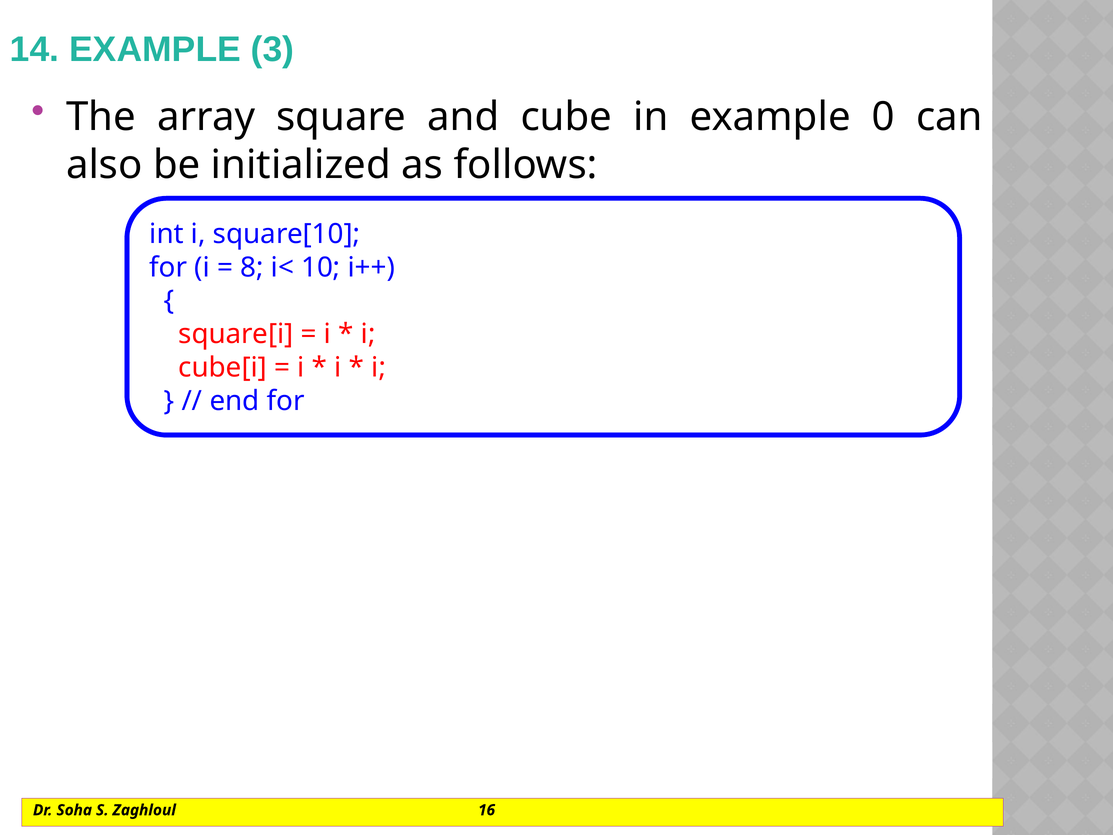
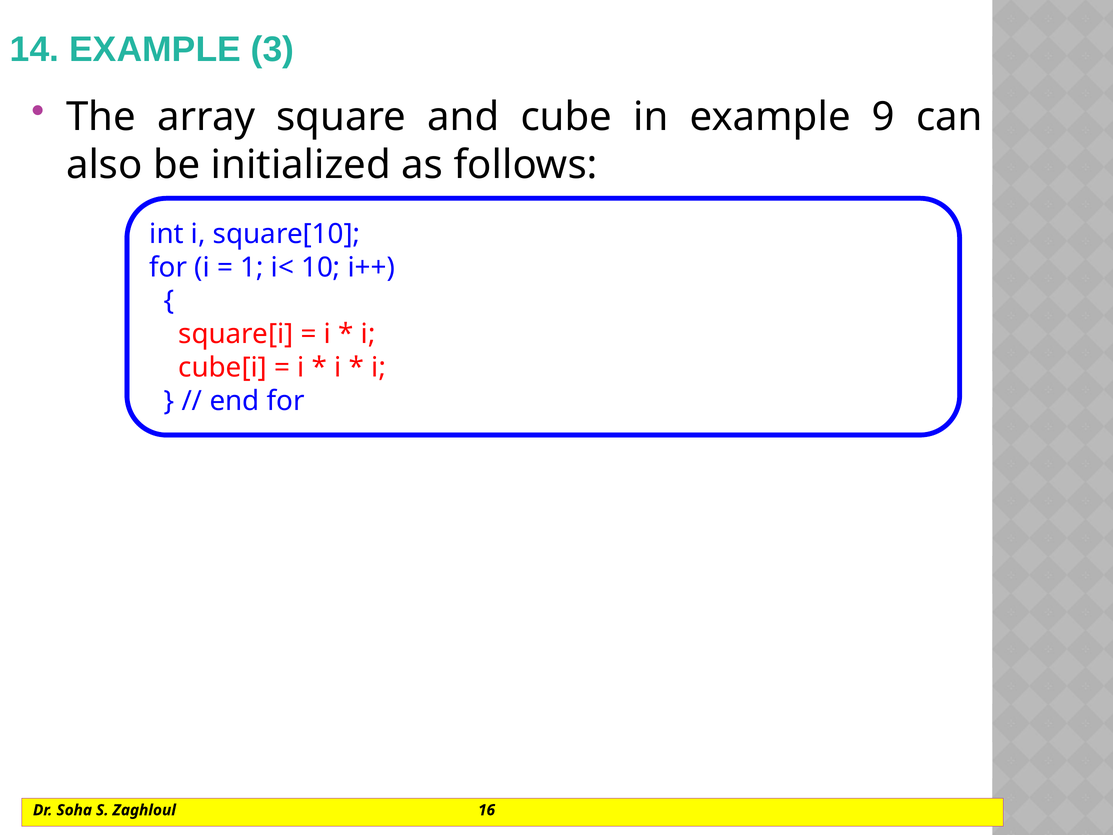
0: 0 -> 9 (883, 117)
8: 8 -> 1 (252, 267)
